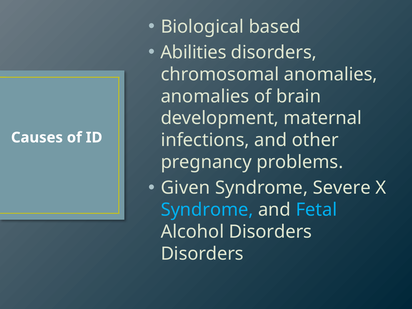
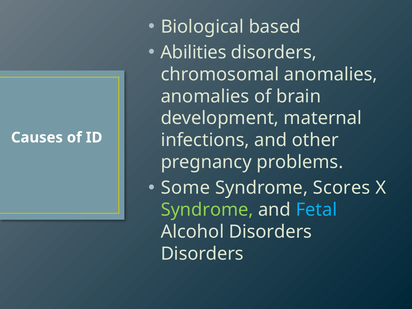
Given: Given -> Some (185, 188)
Severe: Severe -> Scores (342, 188)
Syndrome colour: light blue -> light green (207, 210)
